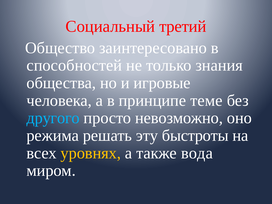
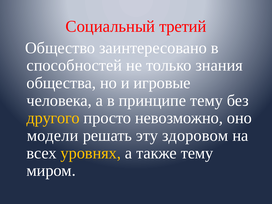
принципе теме: теме -> тему (206, 100)
другого colour: light blue -> yellow (53, 118)
режима: режима -> модели (53, 136)
быстроты: быстроты -> здоровом (195, 136)
также вода: вода -> тему (197, 153)
